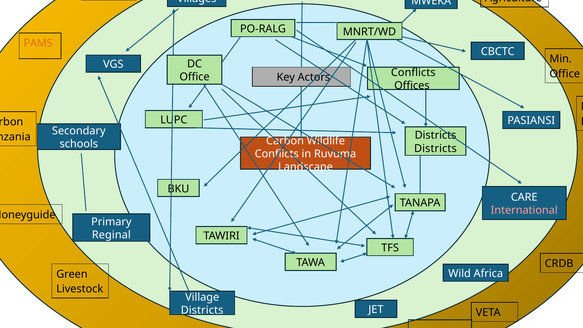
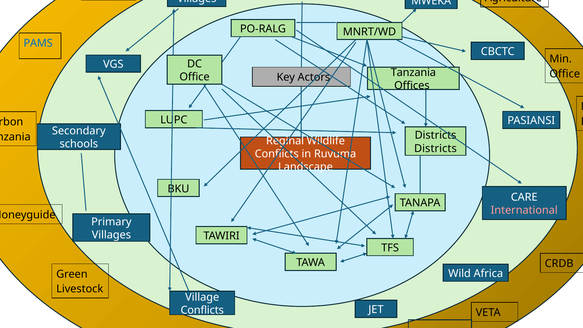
PAMS colour: orange -> blue (38, 43)
Conflicts: Conflicts -> Tanzania (413, 72)
Carbon: Carbon -> Reginal (285, 141)
Reginal: Reginal -> Villages (111, 235)
Districts: Districts -> Conflicts (202, 310)
